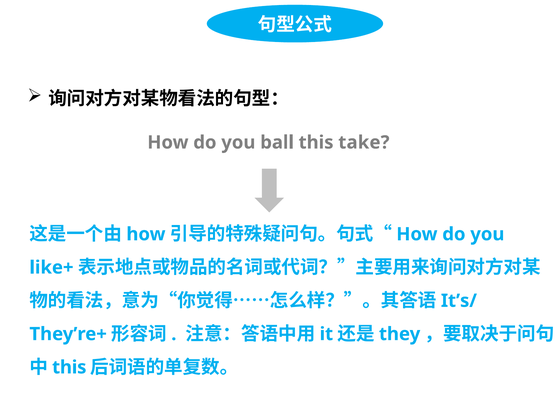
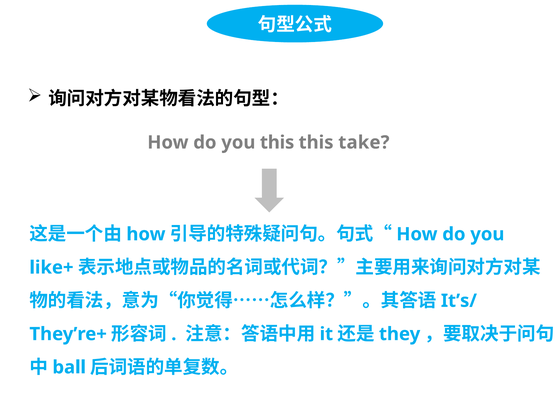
you ball: ball -> this (277, 143)
this: this -> ball (69, 368)
